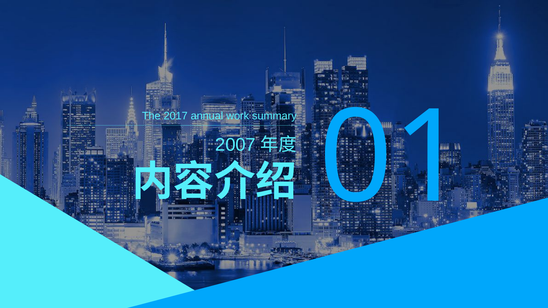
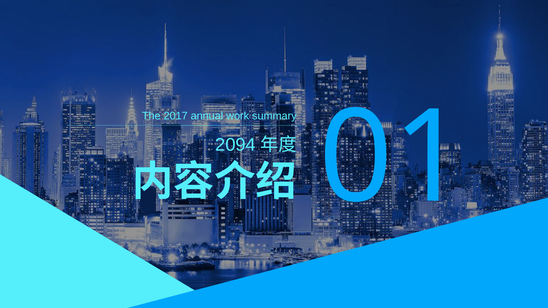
2007: 2007 -> 2094 (235, 145)
